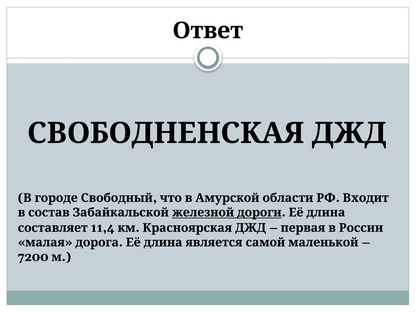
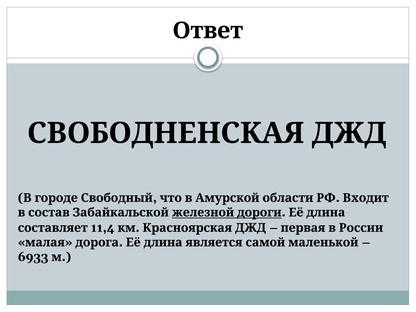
7200: 7200 -> 6933 (33, 257)
